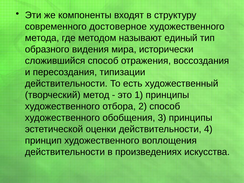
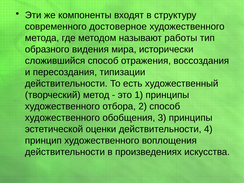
единый: единый -> работы (181, 38)
